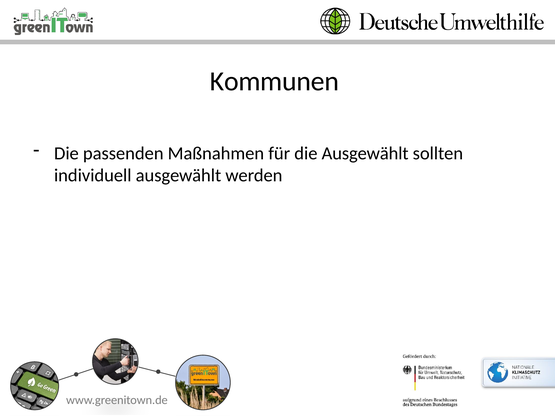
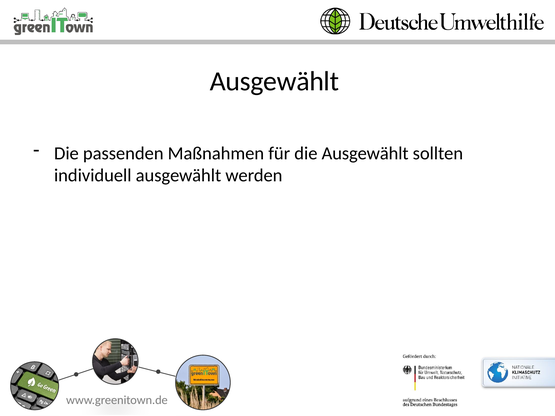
Kommunen: Kommunen -> Ausgewählt (274, 81)
